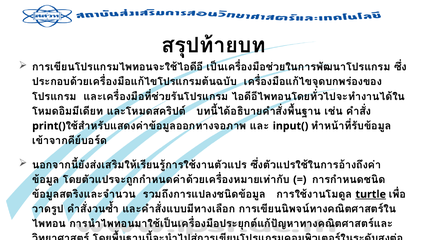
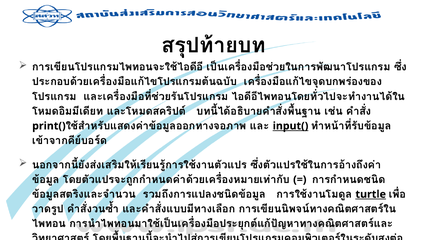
input( underline: none -> present (291, 126)
